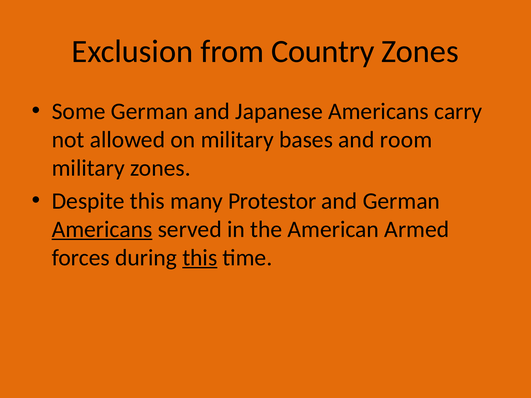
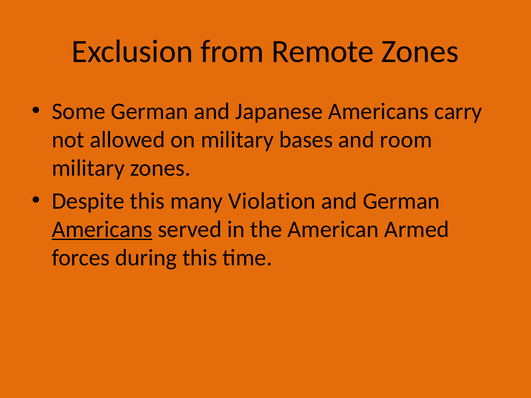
Country: Country -> Remote (323, 51)
Protestor: Protestor -> Violation (272, 201)
this underline: present -> none (200, 258)
